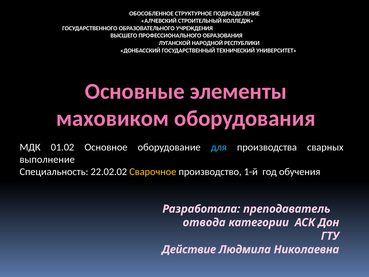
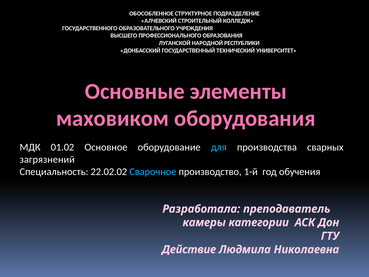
выполнение: выполнение -> загрязнений (47, 159)
Сварочное colour: yellow -> light blue (153, 172)
отвода: отвода -> камеры (204, 222)
